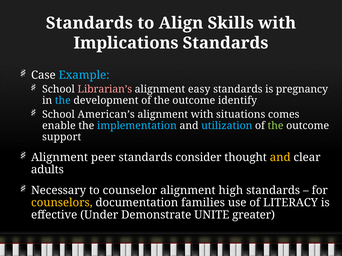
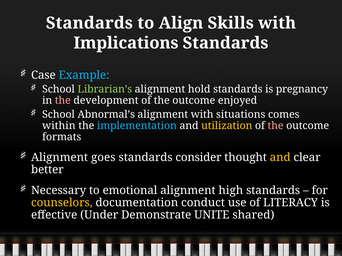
Librarian’s colour: pink -> light green (105, 89)
easy: easy -> hold (199, 89)
the colour: light blue -> pink (63, 101)
identify: identify -> enjoyed (238, 101)
American’s: American’s -> Abnormal’s (106, 115)
enable: enable -> within (59, 126)
utilization colour: light blue -> yellow (227, 126)
the colour: light green -> pink (276, 126)
support: support -> formats (62, 137)
peer: peer -> goes (103, 158)
adults: adults -> better (47, 170)
counselor: counselor -> emotional (130, 191)
families: families -> conduct (203, 203)
greater: greater -> shared (253, 215)
